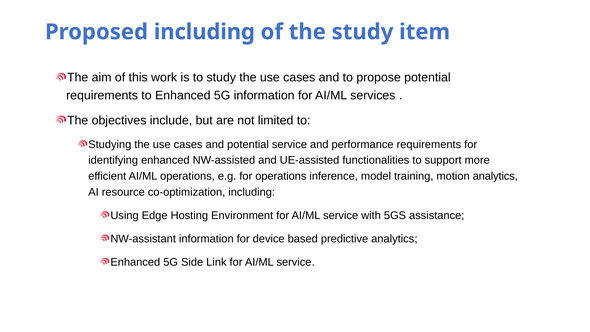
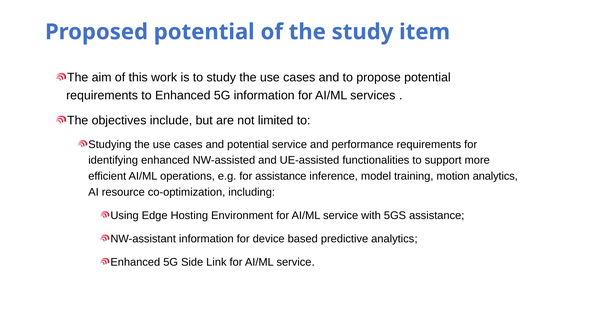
Proposed including: including -> potential (204, 32)
for operations: operations -> assistance (281, 176)
